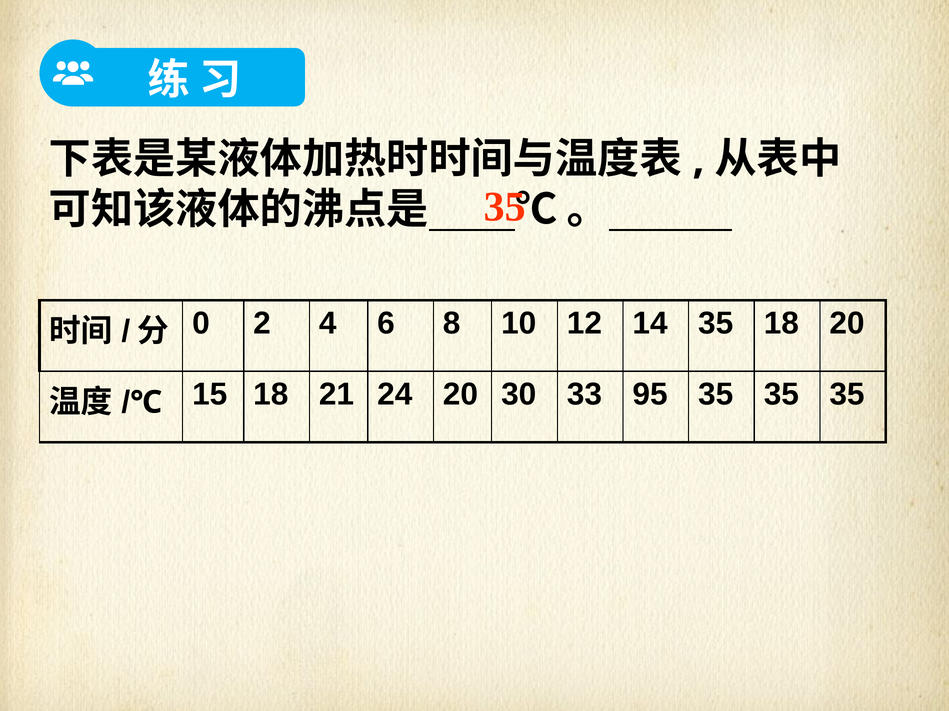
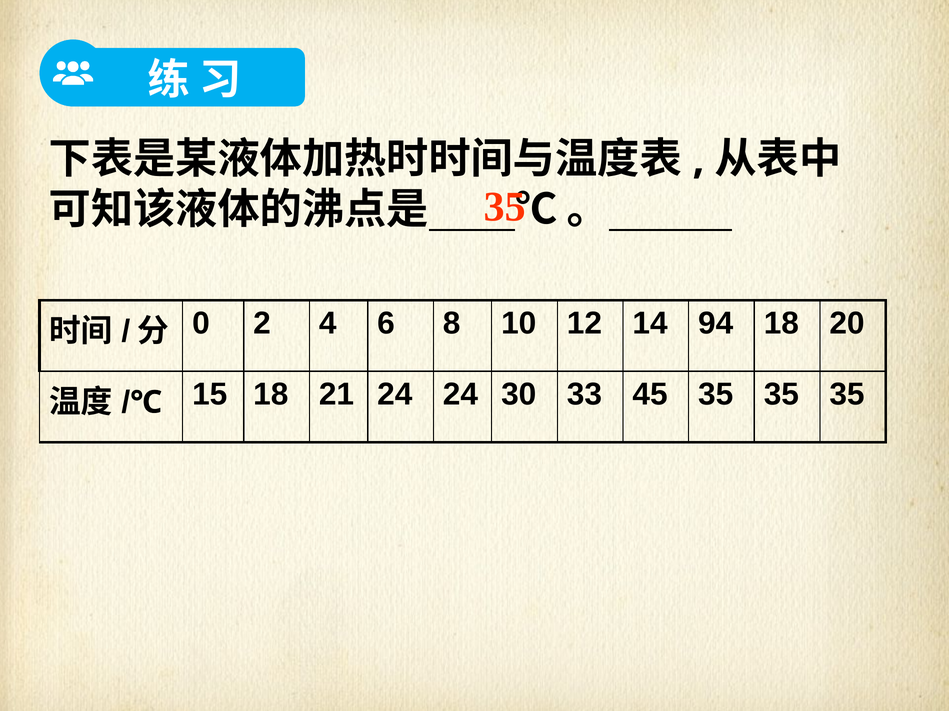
14 35: 35 -> 94 (716, 323)
24 20: 20 -> 24 (460, 395)
95: 95 -> 45 (650, 395)
